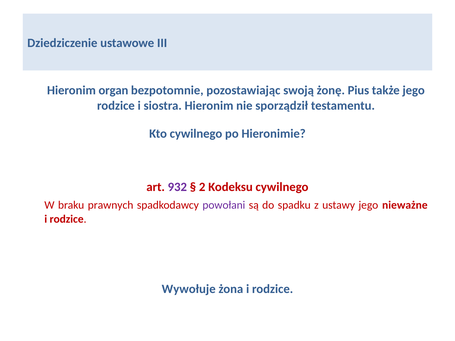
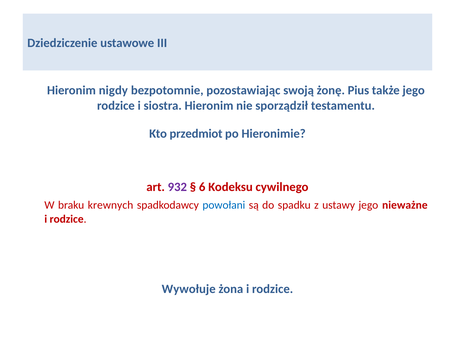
organ: organ -> nigdy (113, 90)
Kto cywilnego: cywilnego -> przedmiot (196, 134)
2: 2 -> 6 (202, 187)
prawnych: prawnych -> krewnych (111, 205)
powołani colour: purple -> blue (224, 205)
